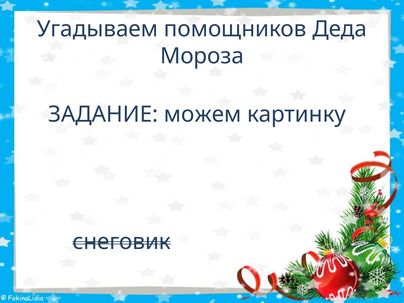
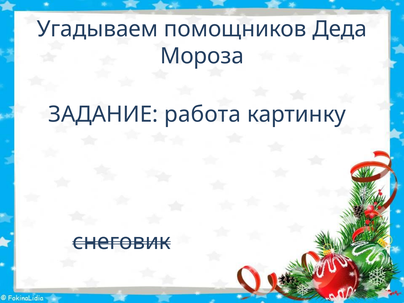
можем: можем -> работа (203, 114)
